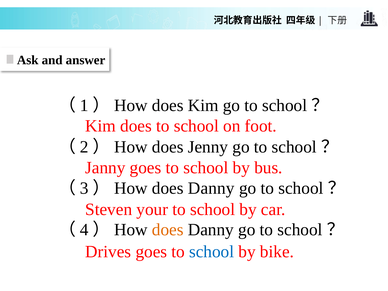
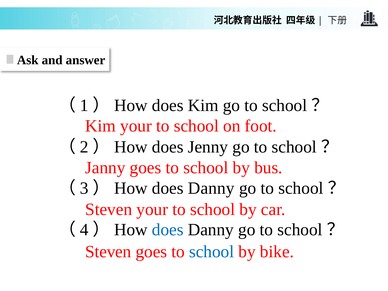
Kim does: does -> your (136, 126)
does colour: orange -> blue (168, 230)
Drives: Drives -> Steven (108, 252)
